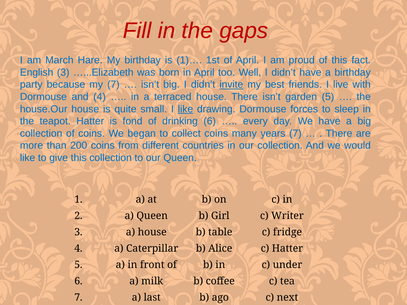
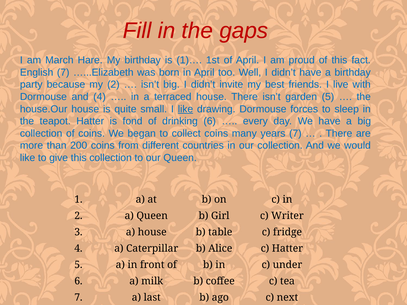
English 3: 3 -> 7 (63, 72)
my 7: 7 -> 2 (113, 85)
invite underline: present -> none (231, 85)
